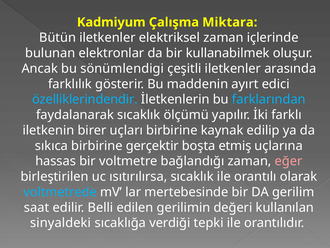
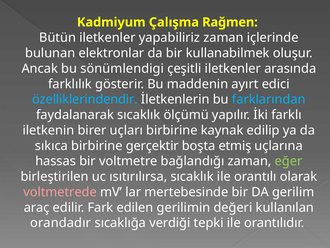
Miktara: Miktara -> Rağmen (230, 22)
elektriksel: elektriksel -> yapabiliriz (169, 38)
eğer colour: pink -> light green (289, 161)
voltmetrede colour: light blue -> pink (60, 192)
saat: saat -> araç (37, 207)
Belli: Belli -> Fark (101, 207)
sinyaldeki: sinyaldeki -> orandadır (61, 223)
